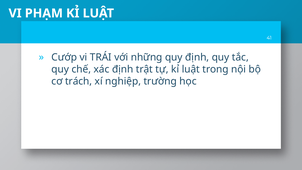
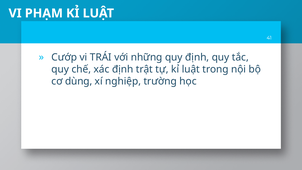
trách: trách -> dùng (79, 81)
